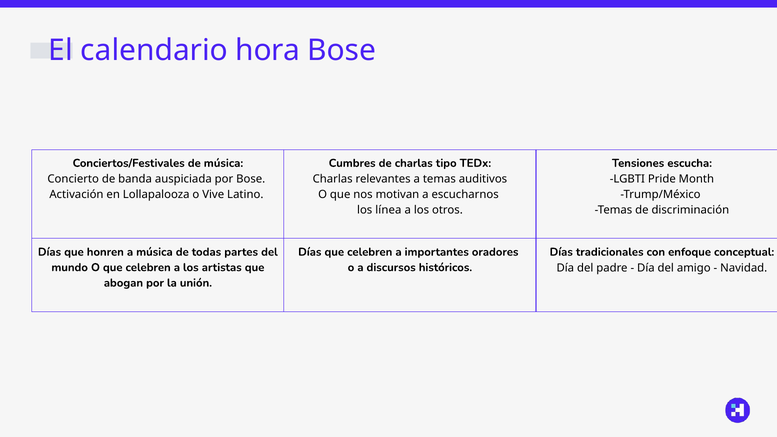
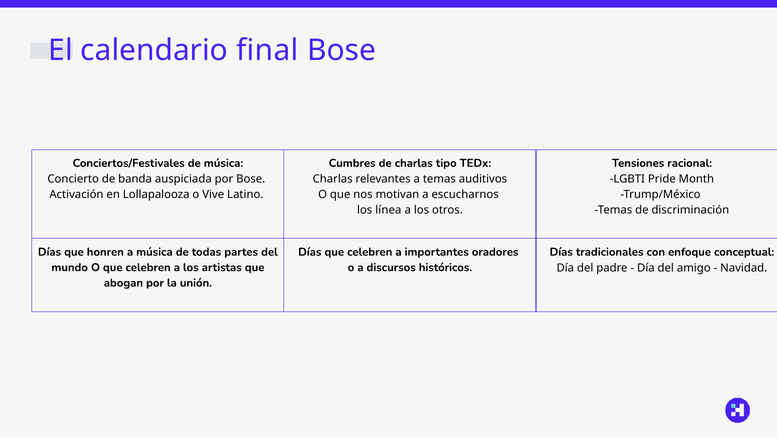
hora: hora -> final (267, 50)
escucha: escucha -> racional (690, 163)
